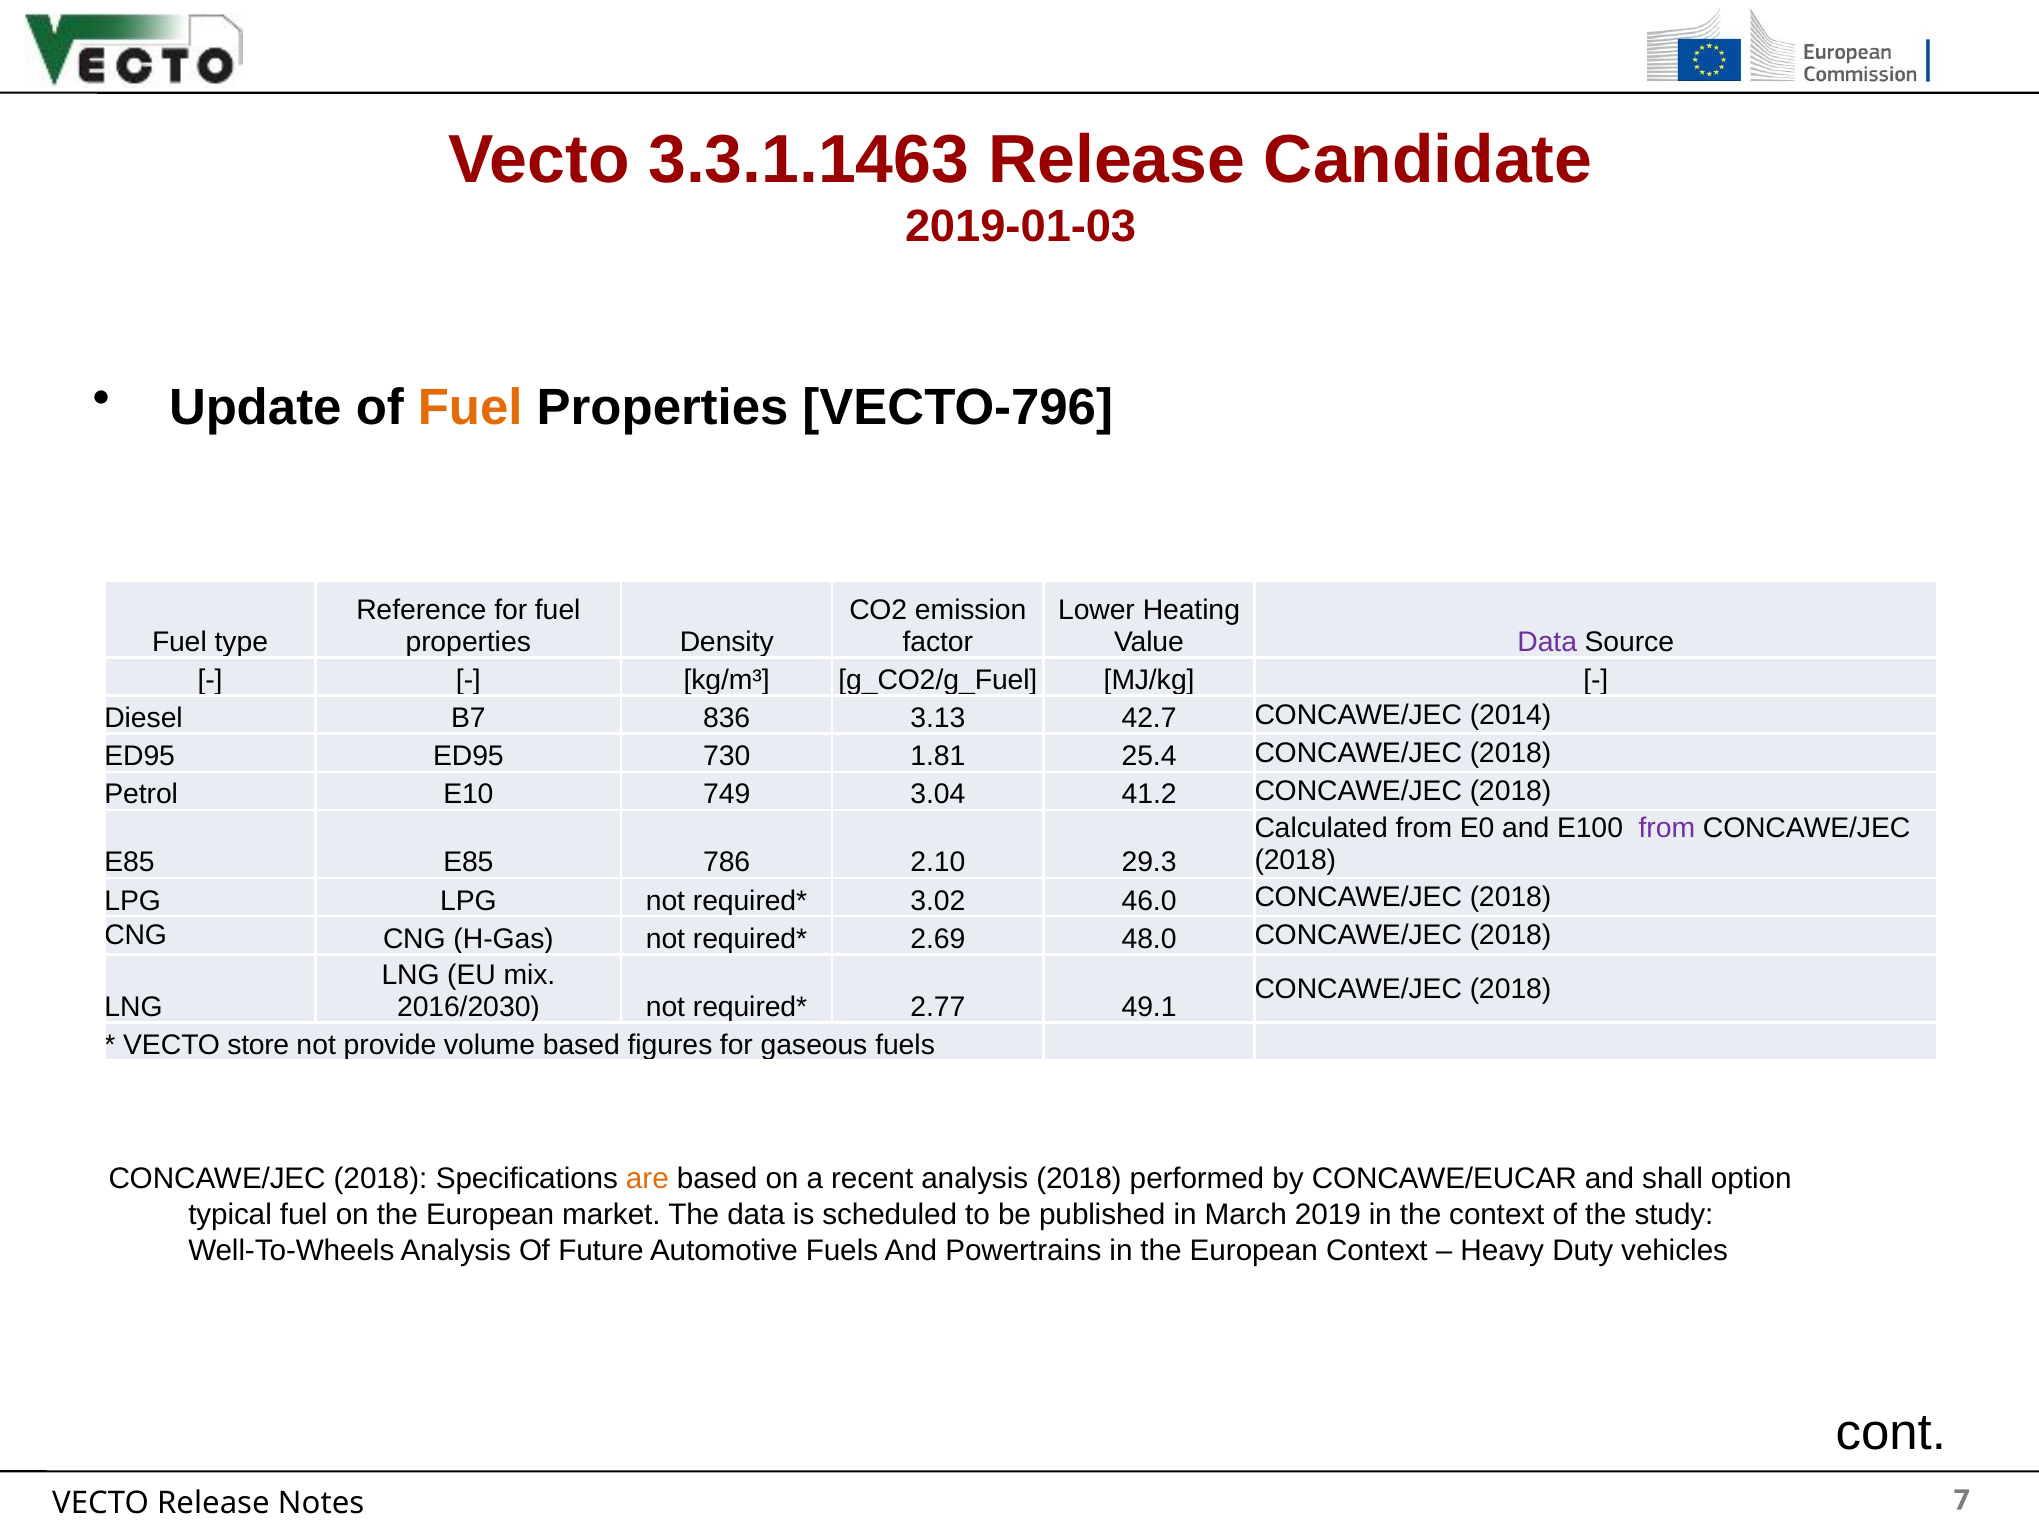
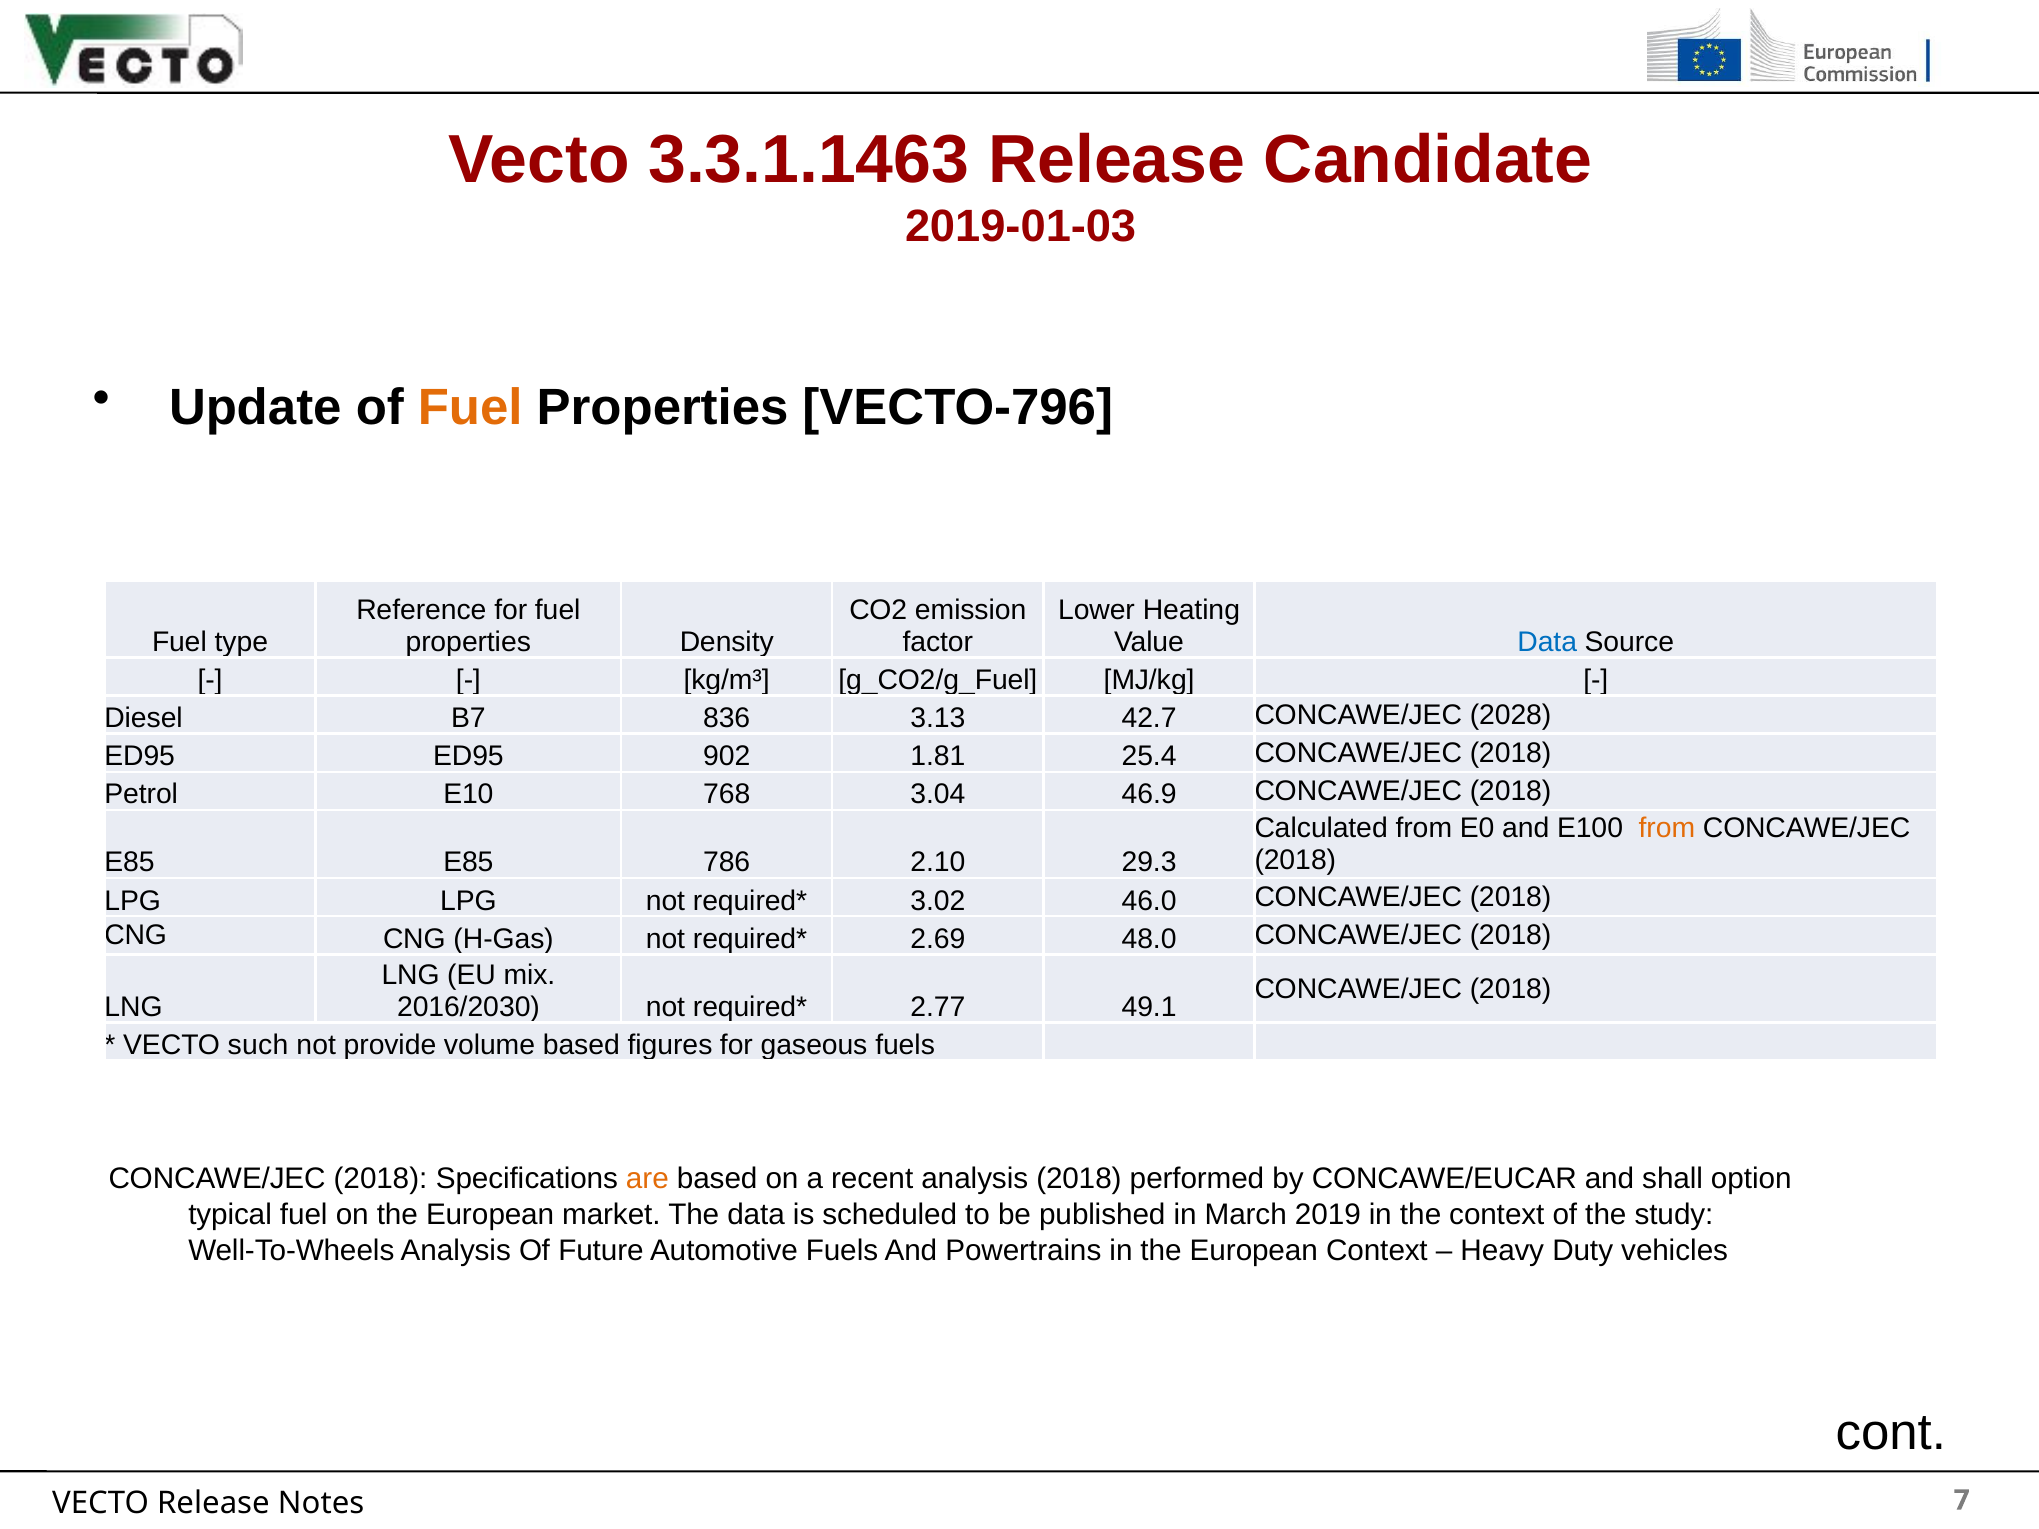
Data colour: purple -> blue (1547, 642)
2014: 2014 -> 2028 (1511, 715)
730: 730 -> 902 (727, 756)
749: 749 -> 768 (727, 795)
41.2: 41.2 -> 46.9 (1149, 795)
from colour: purple -> orange (1667, 829)
store: store -> such (258, 1045)
